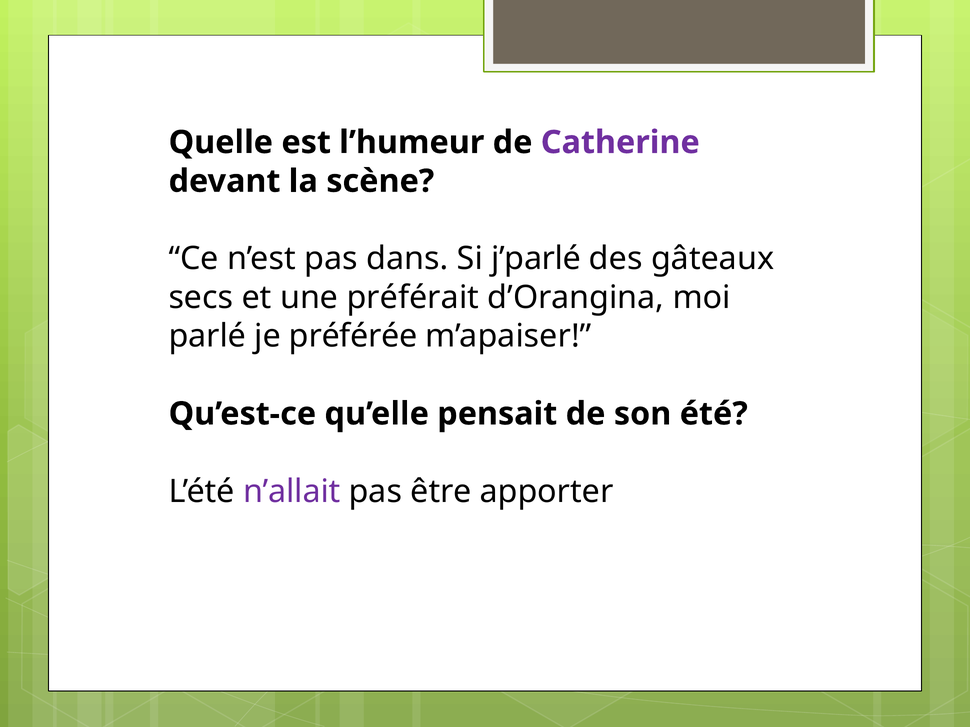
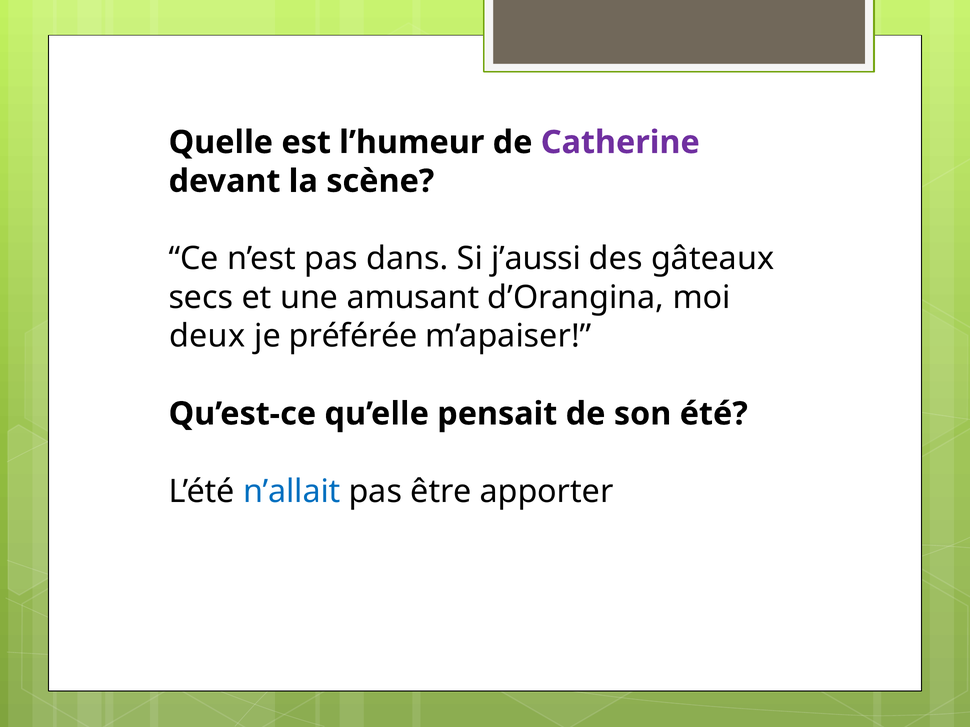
j’parlé: j’parlé -> j’aussi (536, 259)
préférait: préférait -> amusant (413, 298)
parlé: parlé -> deux (207, 337)
n’allait colour: purple -> blue (292, 492)
